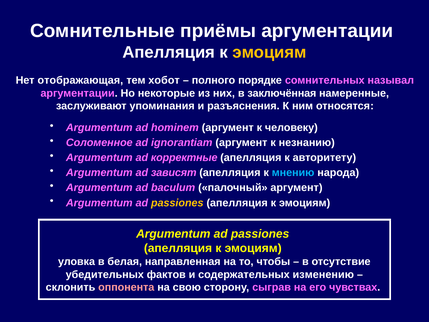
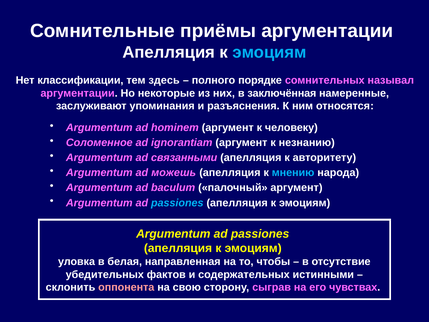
эмоциям colour: yellow -> light blue (269, 52)
отображающая: отображающая -> классификации (80, 80)
хобот: хобот -> здесь (164, 80)
корректные: корректные -> связанными (184, 158)
зависят: зависят -> можешь (174, 173)
passiones colour: yellow -> light blue (177, 203)
изменению: изменению -> истинными (323, 274)
